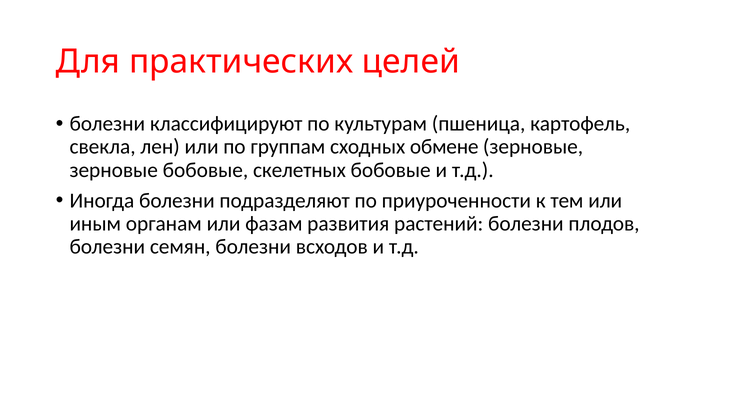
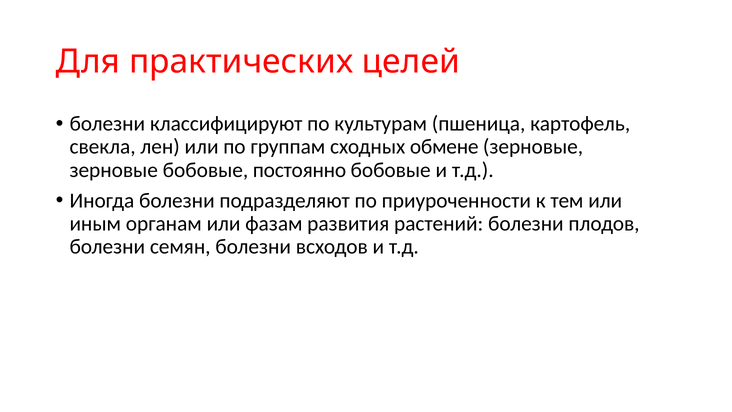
скелетных: скелетных -> постоянно (300, 170)
